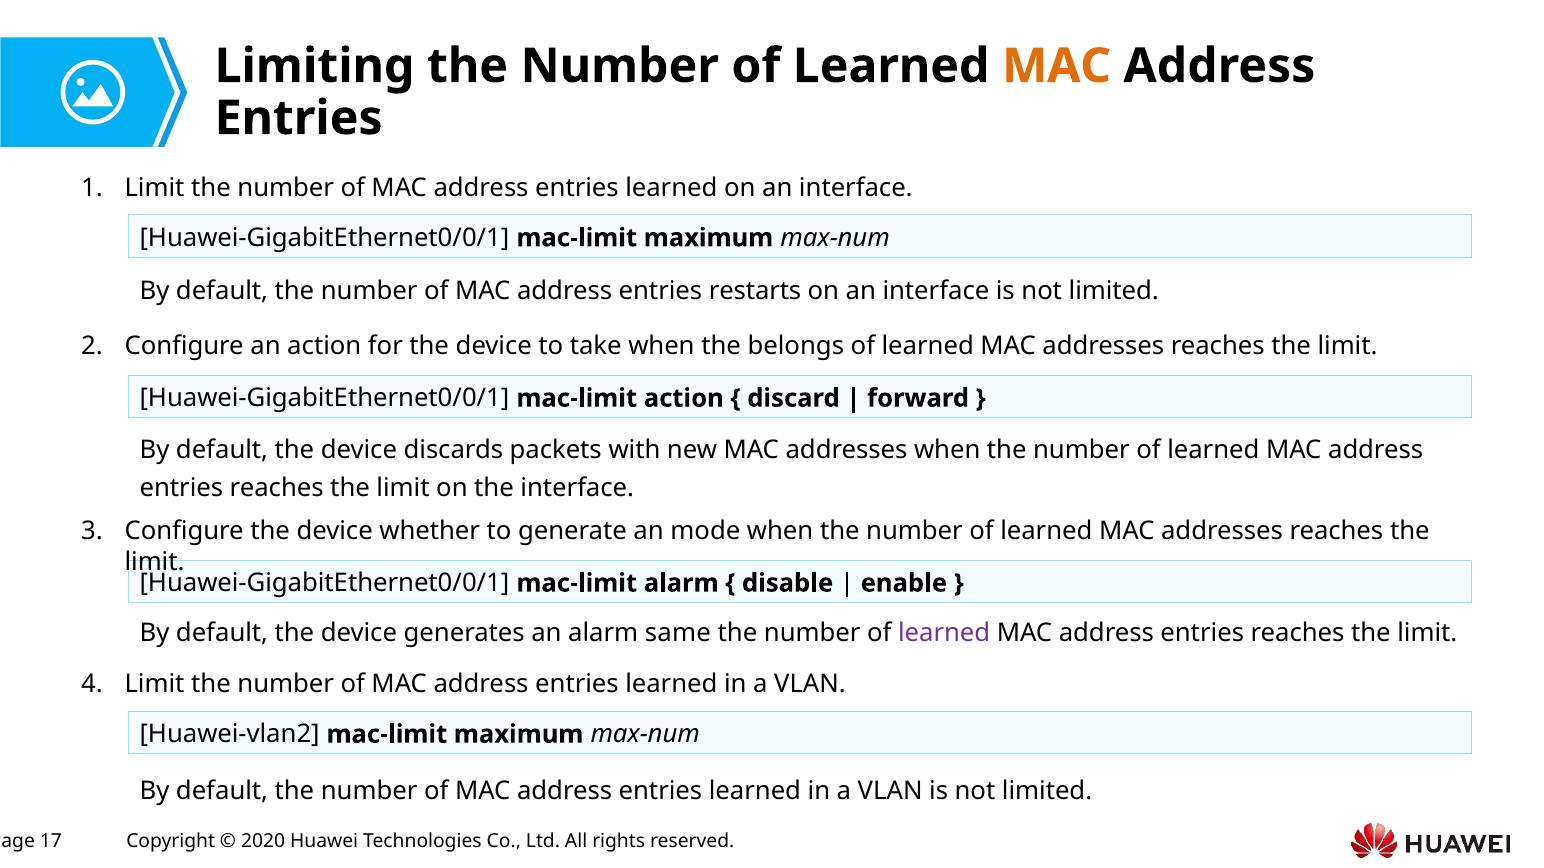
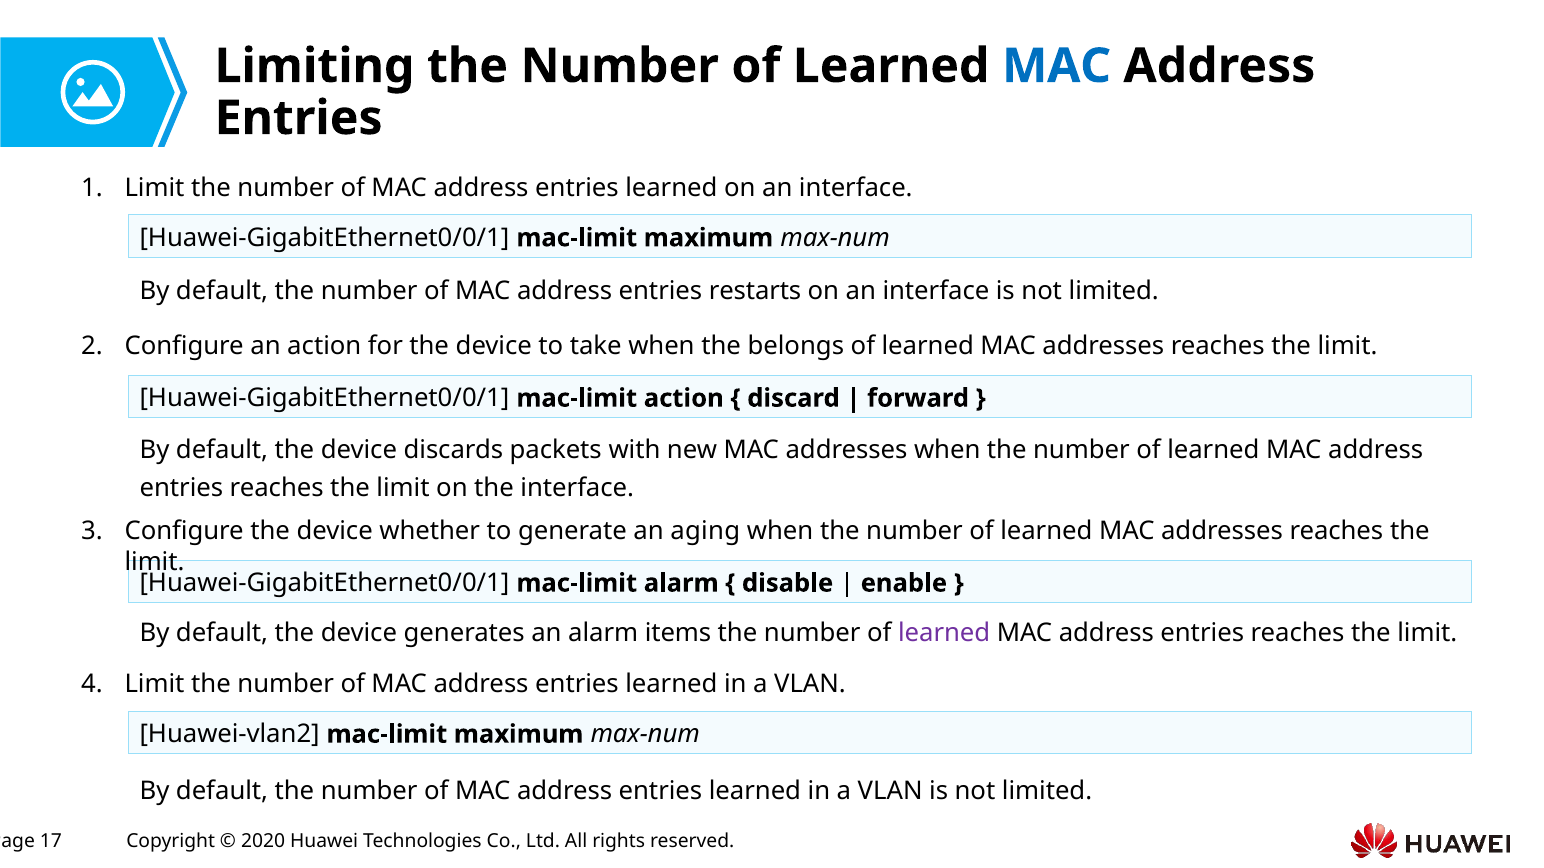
MAC colour: orange -> blue (1057, 66)
mode: mode -> aging (705, 531)
same: same -> items (678, 634)
